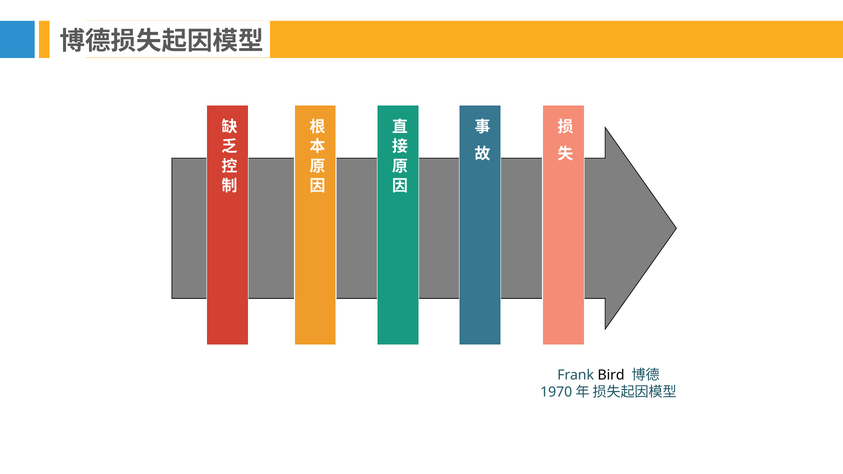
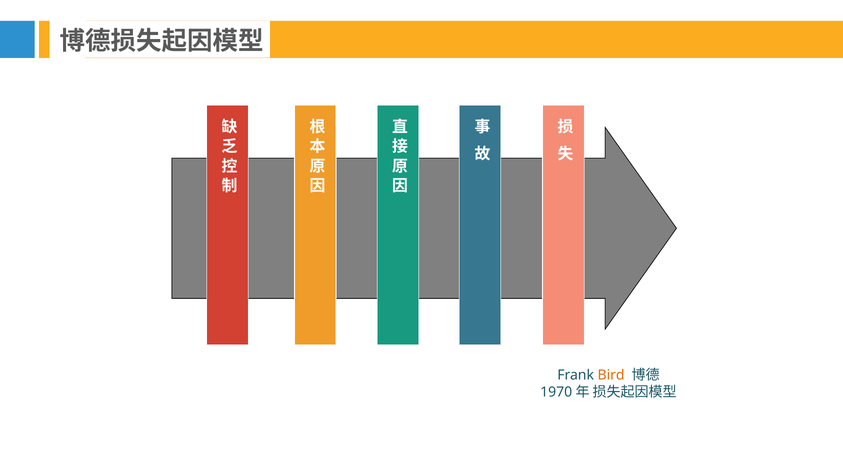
Bird colour: black -> orange (611, 375)
